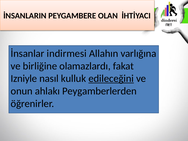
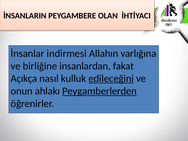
olamazlardı: olamazlardı -> insanlardan (85, 66)
Izniyle: Izniyle -> Açıkça (24, 79)
Peygamberlerden underline: none -> present (99, 91)
